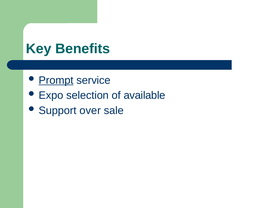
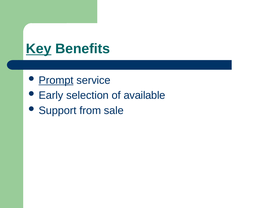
Key underline: none -> present (39, 49)
Expo: Expo -> Early (51, 96)
over: over -> from (90, 111)
